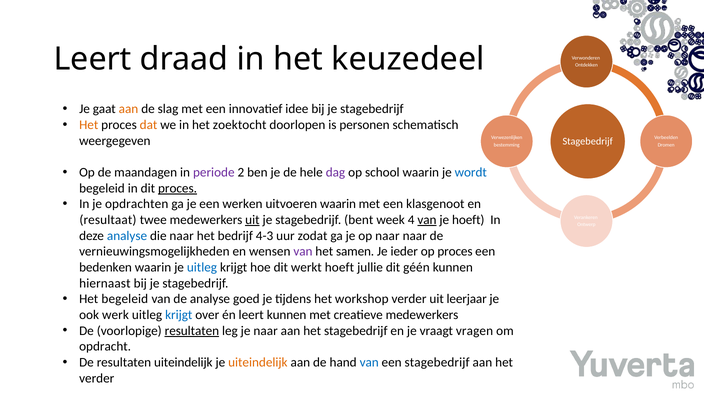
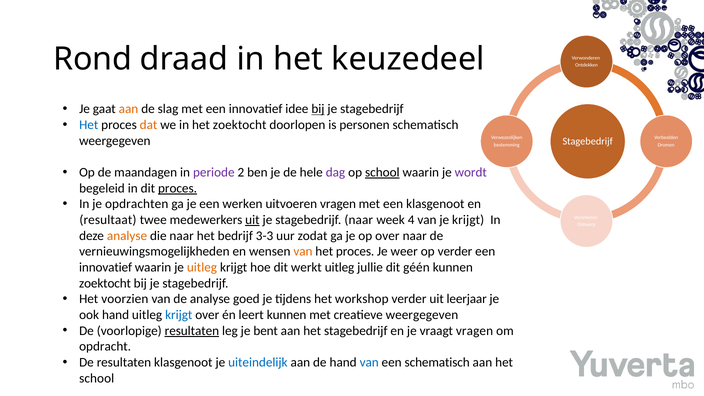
Leert: Leert -> Rond (93, 59)
bij underline: none -> present (318, 109)
Het colour: orange -> blue (89, 125)
school underline: none -> present (382, 172)
wordt colour: blue -> purple (471, 172)
uitvoeren waarin: waarin -> vragen (338, 204)
stagebedrijf bent: bent -> naar (359, 220)
van underline: present -> none (427, 220)
je hoeft: hoeft -> krijgt (468, 220)
analyse colour: blue -> orange (127, 236)
4-3: 4-3 -> 3-3 (265, 236)
op naar: naar -> over (387, 236)
van colour: purple -> orange (303, 252)
samen: samen -> proces (355, 252)
ieder: ieder -> weer (404, 252)
op proces: proces -> verder (455, 252)
bedenken: bedenken -> innovatief (106, 267)
uitleg colour: blue -> orange (202, 267)
werkt hoeft: hoeft -> uitleg (340, 267)
hiernaast: hiernaast -> zoektocht (105, 283)
Het begeleid: begeleid -> voorzien (125, 299)
ook werk: werk -> hand (116, 315)
creatieve medewerkers: medewerkers -> weergegeven (422, 315)
je naar: naar -> bent (266, 331)
resultaten uiteindelijk: uiteindelijk -> klasgenoot (183, 362)
uiteindelijk colour: orange -> blue (258, 362)
een stagebedrijf: stagebedrijf -> schematisch (437, 362)
verder: verder -> school (97, 378)
